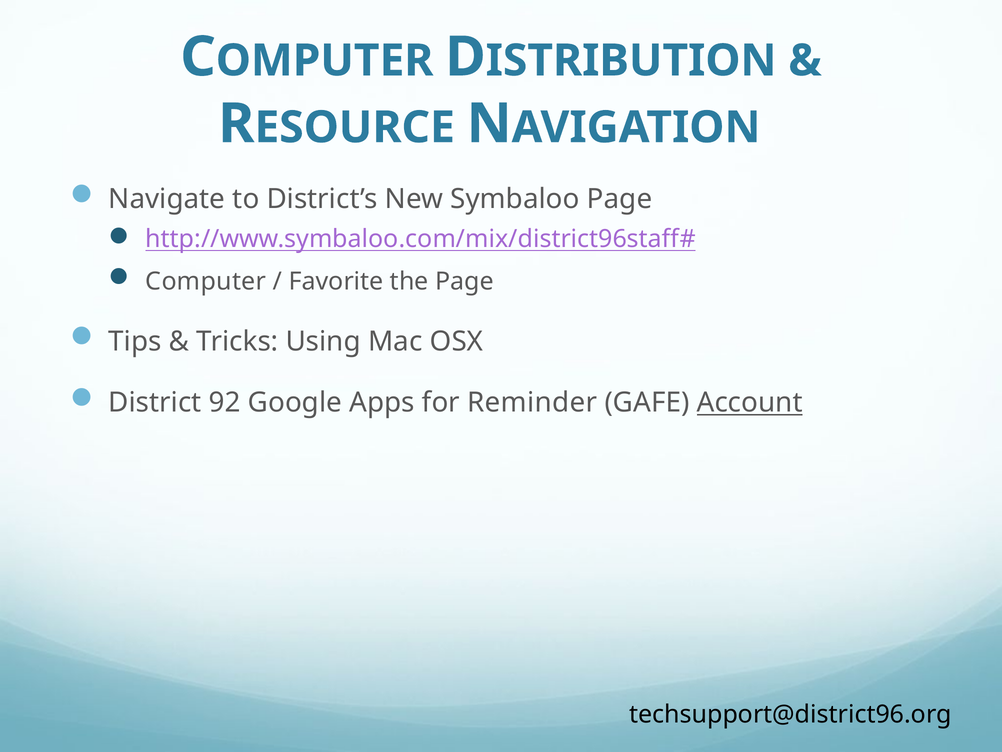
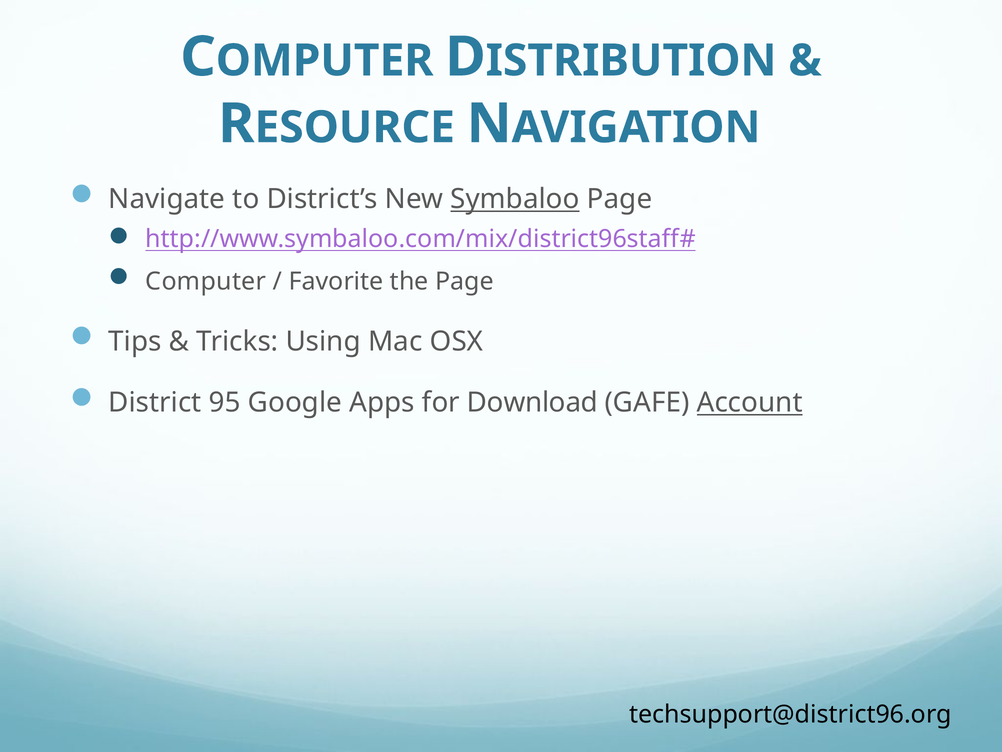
Symbaloo underline: none -> present (515, 199)
92: 92 -> 95 (225, 402)
Reminder: Reminder -> Download (532, 402)
